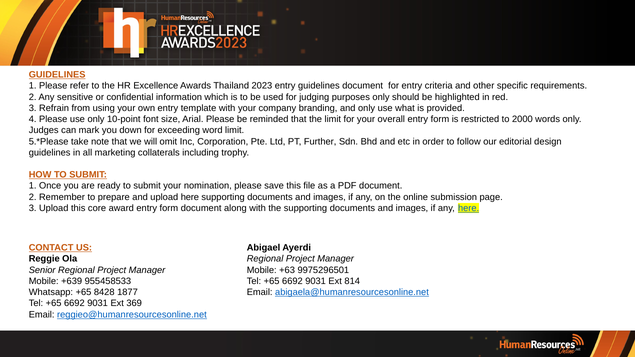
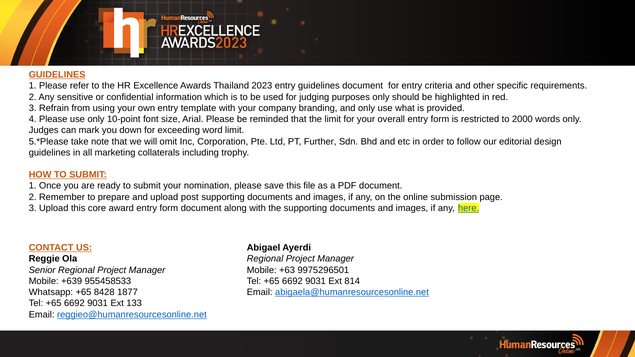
upload here: here -> post (190, 197)
369: 369 -> 133 (134, 304)
